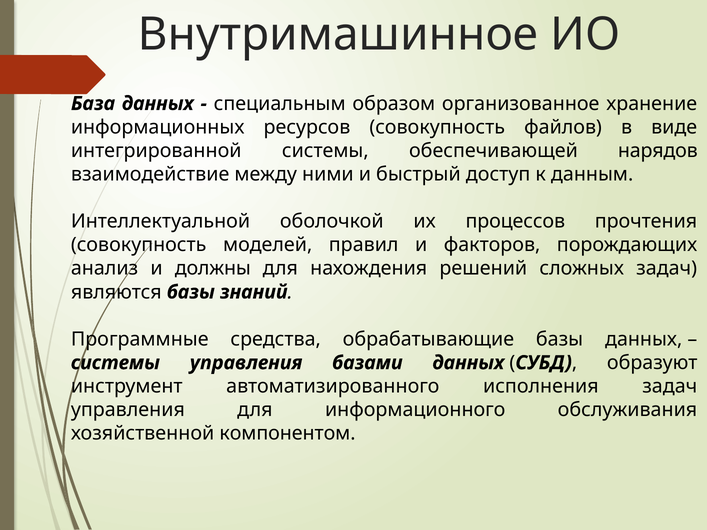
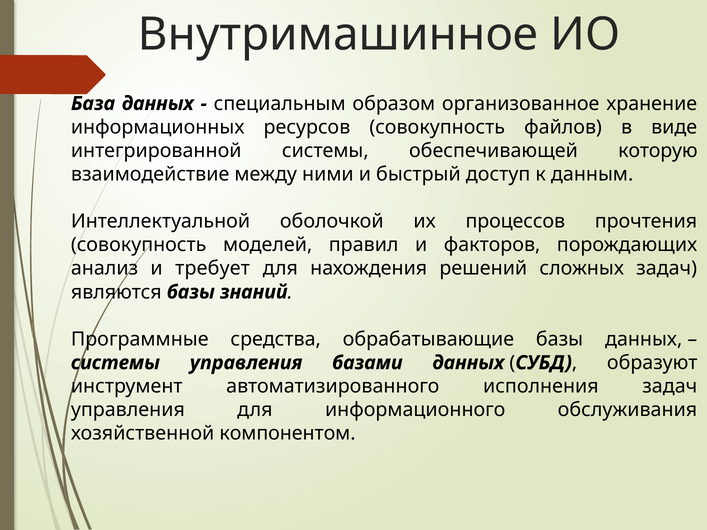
нарядов: нарядов -> которую (658, 151)
должны: должны -> требует (213, 269)
